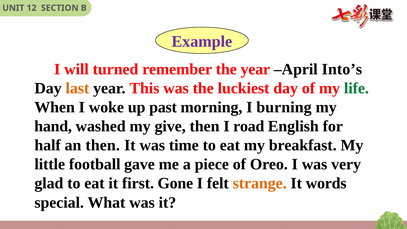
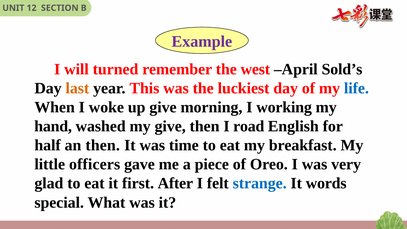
the year: year -> west (255, 69)
Into’s: Into’s -> Sold’s (342, 69)
life colour: green -> blue (356, 88)
up past: past -> give (163, 107)
burning: burning -> working (284, 107)
football: football -> officers (95, 164)
Gone: Gone -> After (175, 183)
strange colour: orange -> blue (260, 183)
